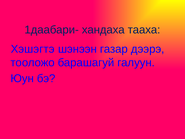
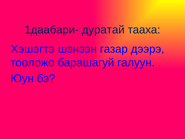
хандаха: хандаха -> дуратай (103, 30)
